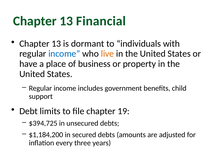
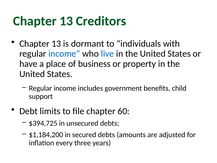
Financial: Financial -> Creditors (101, 21)
live colour: orange -> blue (107, 54)
19: 19 -> 60 (124, 111)
